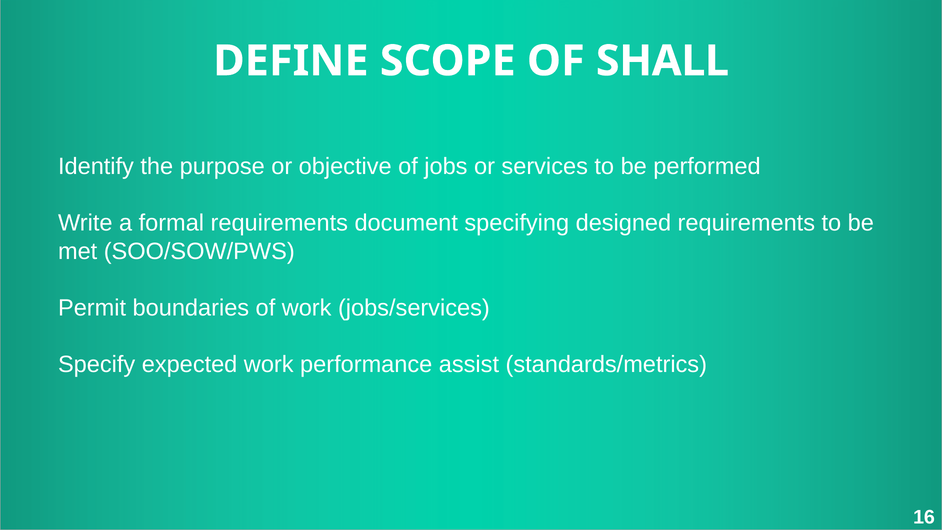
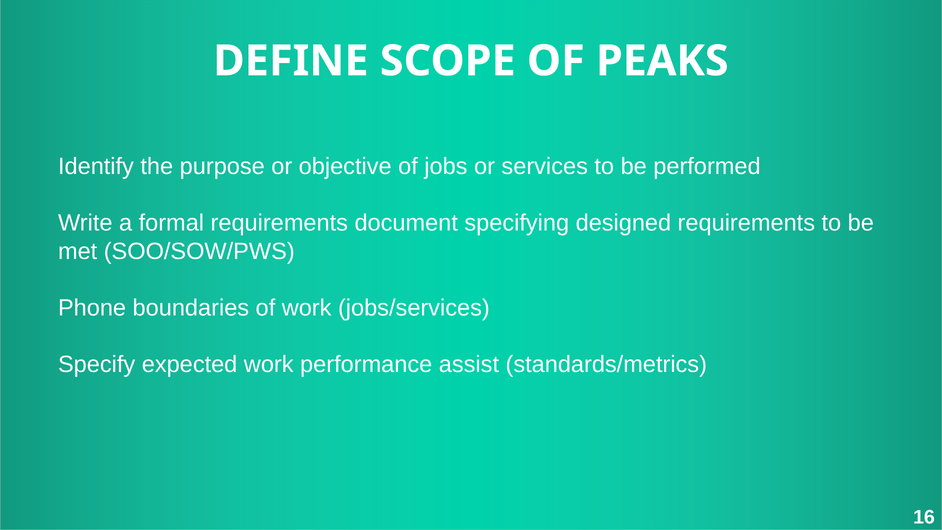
SHALL: SHALL -> PEAKS (662, 61)
Permit: Permit -> Phone (92, 308)
